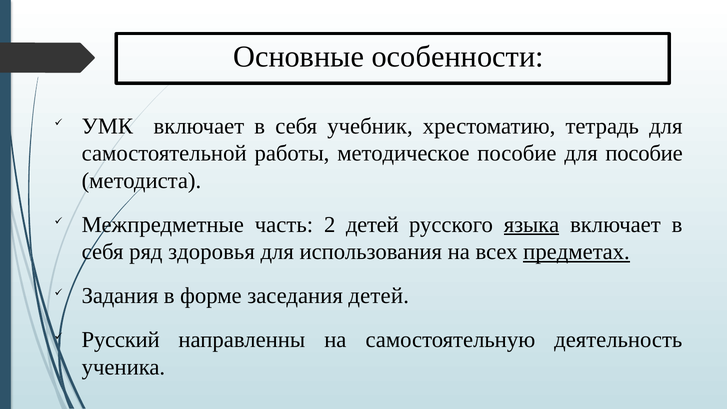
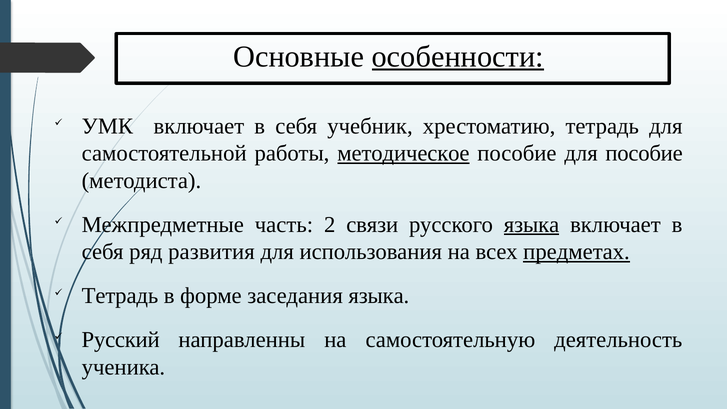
особенности underline: none -> present (458, 57)
методическое underline: none -> present (403, 153)
2 детей: детей -> связи (372, 225)
здоровья: здоровья -> развития (211, 252)
Задания: Задания -> Тетрадь (120, 296)
заседания детей: детей -> языка (379, 296)
